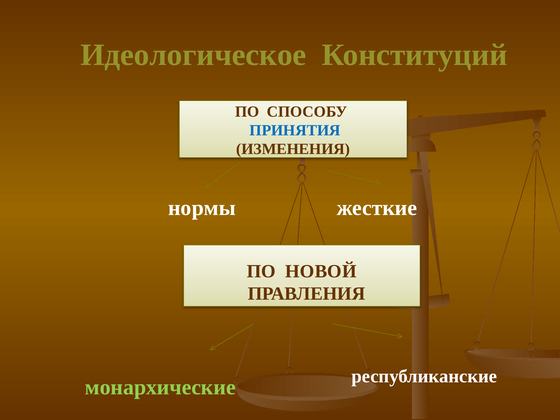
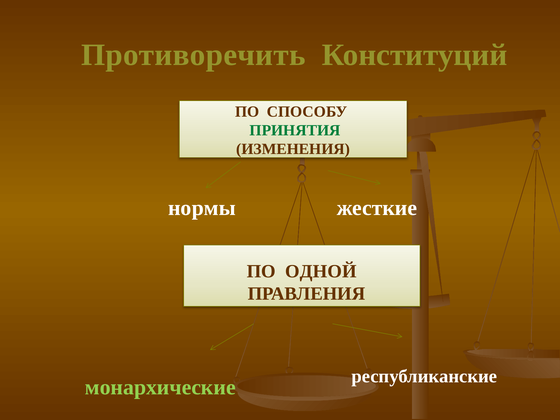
Идеологическое: Идеологическое -> Противоречить (193, 55)
ПРИНЯТИЯ colour: blue -> green (295, 130)
НОВОЙ: НОВОЙ -> ОДНОЙ (321, 271)
